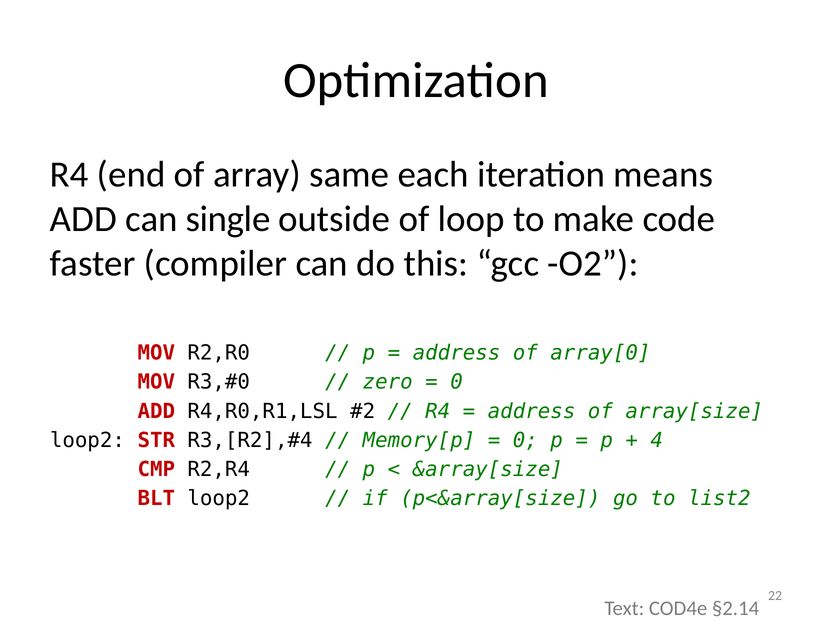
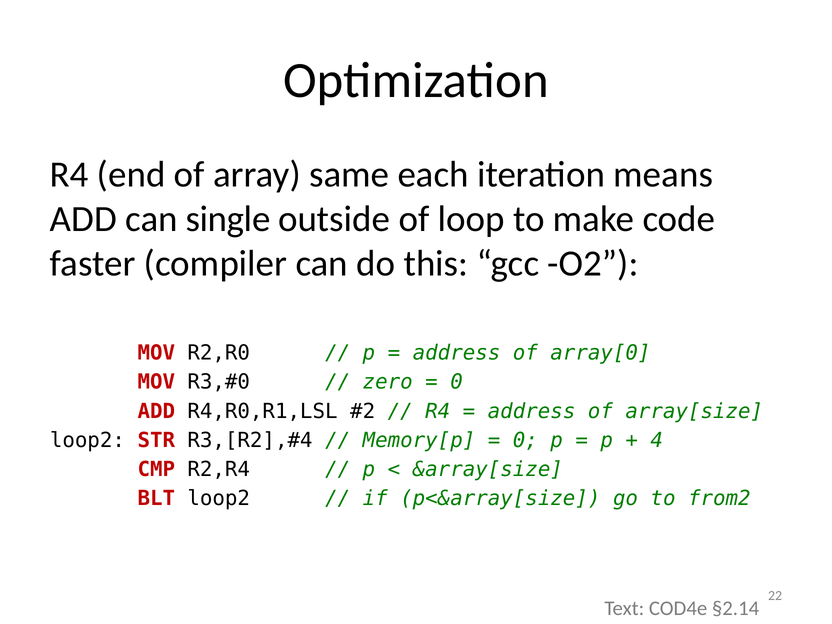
list2: list2 -> from2 (719, 499)
